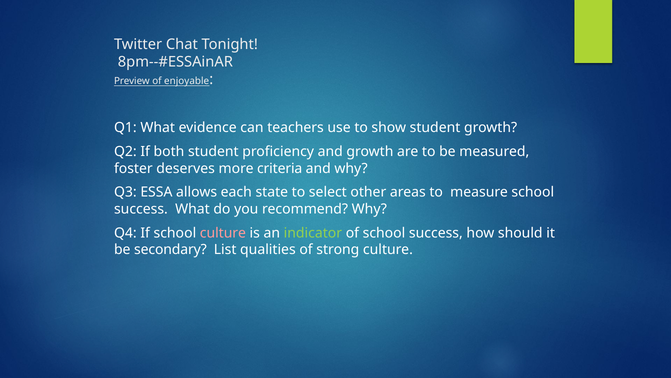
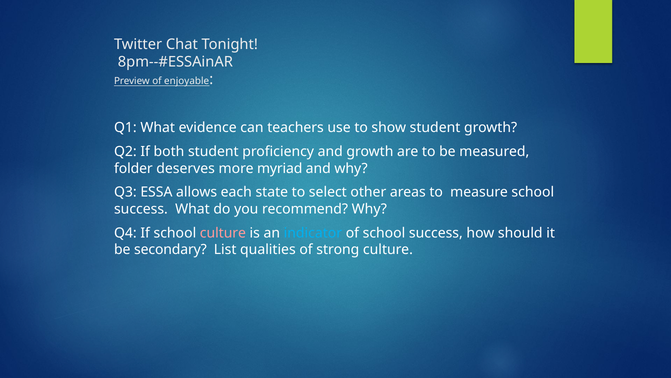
foster: foster -> folder (133, 168)
criteria: criteria -> myriad (280, 168)
indicator colour: light green -> light blue (313, 233)
